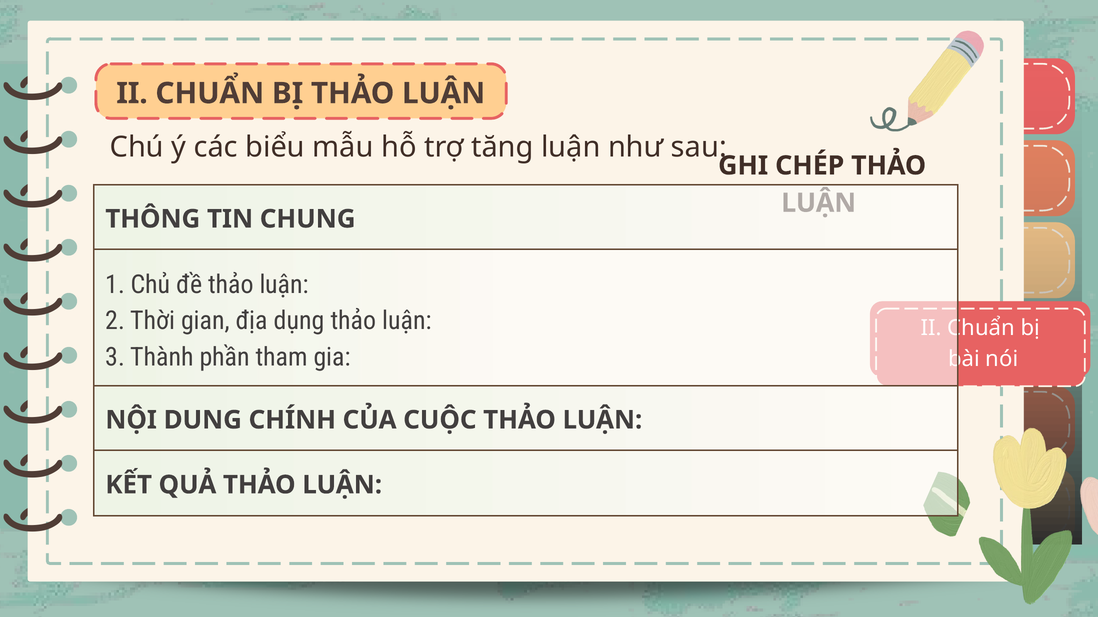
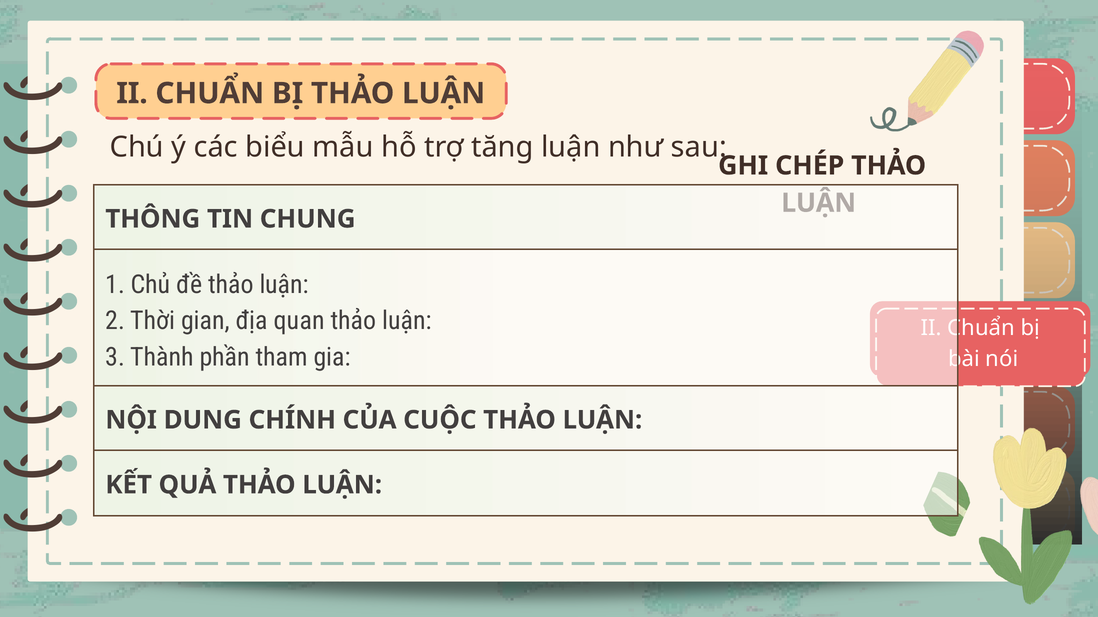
dụng: dụng -> quan (299, 321)
